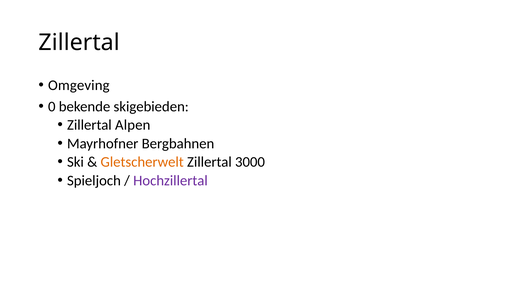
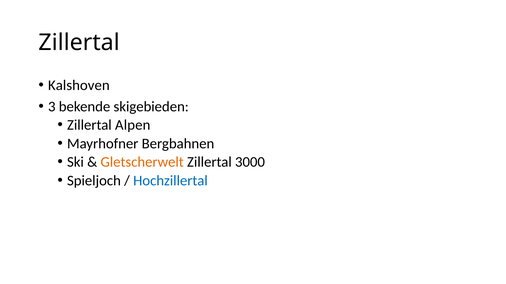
Omgeving: Omgeving -> Kalshoven (79, 86)
0: 0 -> 3 (52, 107)
Hochzillertal colour: purple -> blue (170, 181)
